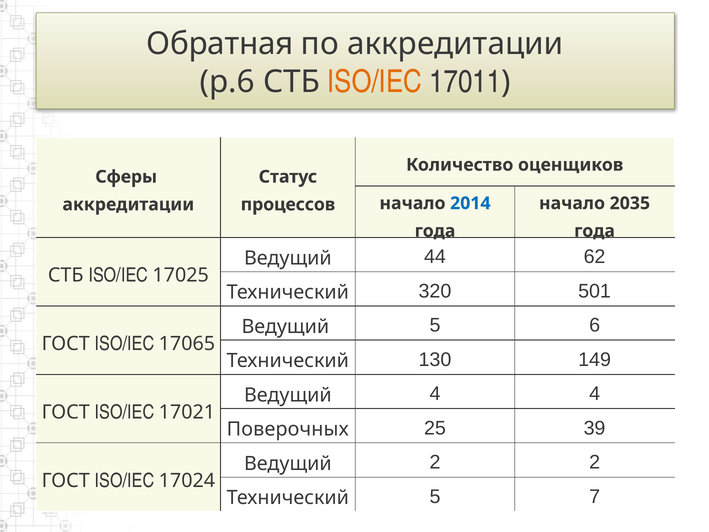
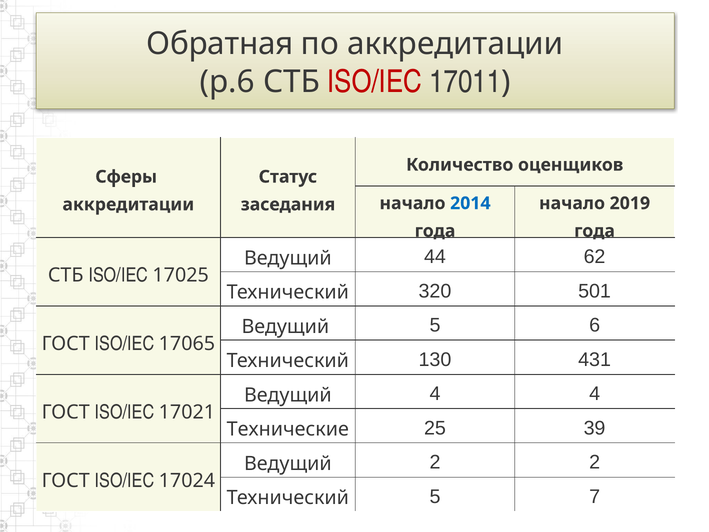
ISO/IEC colour: orange -> red (375, 82)
2035: 2035 -> 2019 (630, 203)
процессов: процессов -> заседания (288, 204)
149: 149 -> 431 (595, 359)
Поверочных: Поверочных -> Технические (288, 429)
